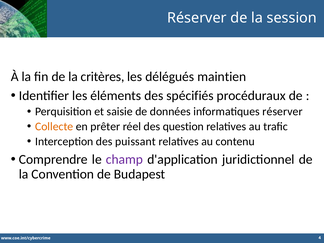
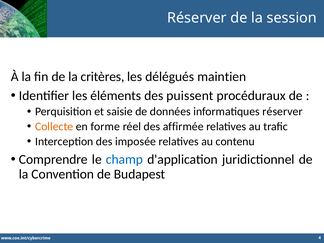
spécifiés: spécifiés -> puissent (190, 96)
prêter: prêter -> forme (105, 127)
question: question -> affirmée (183, 127)
puissant: puissant -> imposée (136, 141)
champ colour: purple -> blue (125, 160)
